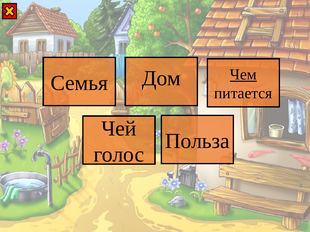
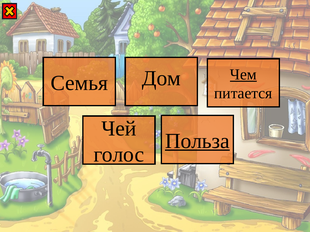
Польза underline: none -> present (197, 141)
